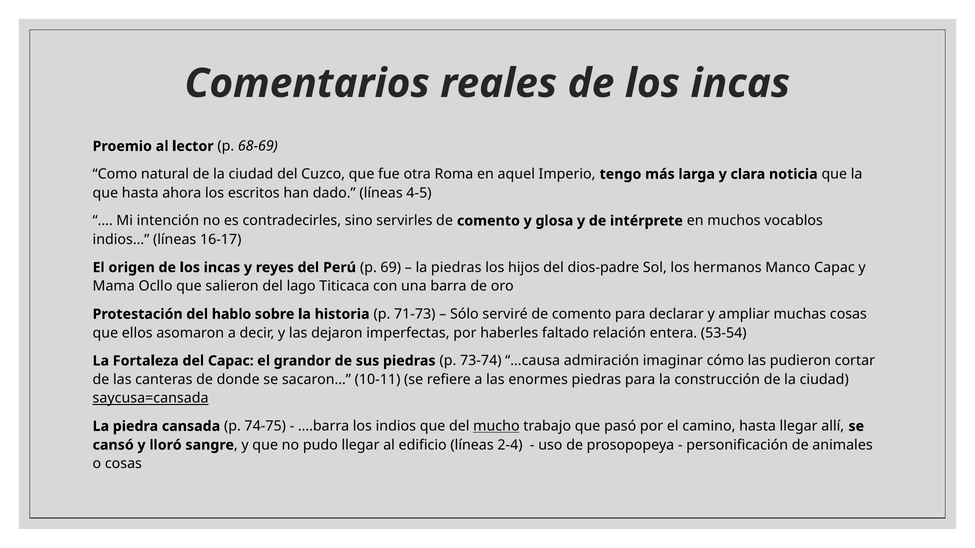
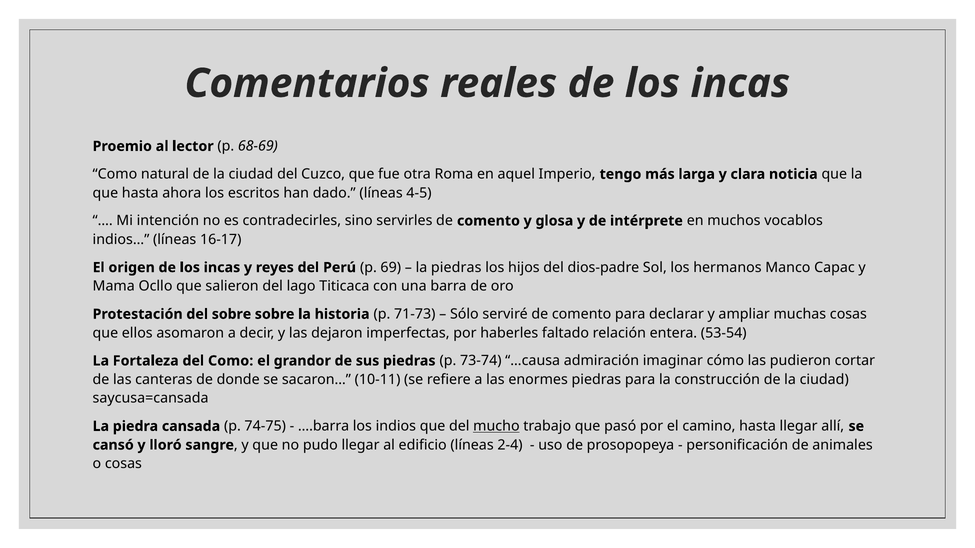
del hablo: hablo -> sobre (231, 314)
del Capac: Capac -> Como (231, 361)
saycusa=cansada underline: present -> none (151, 399)
